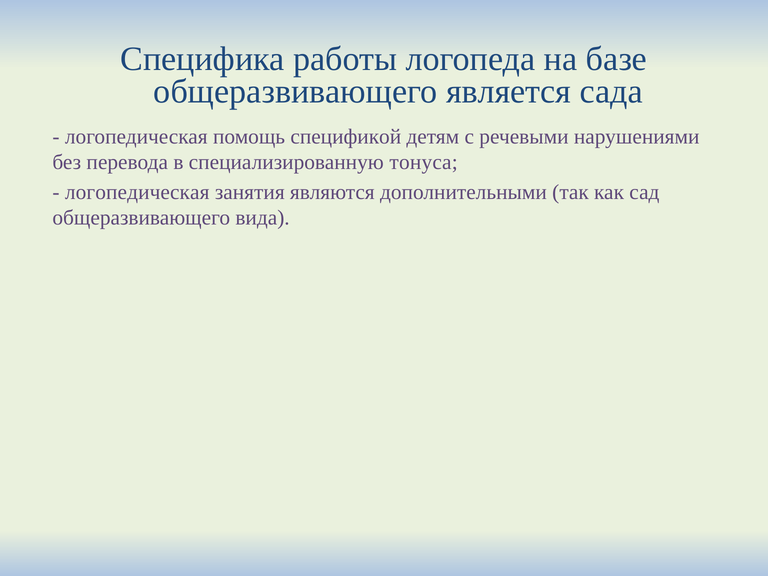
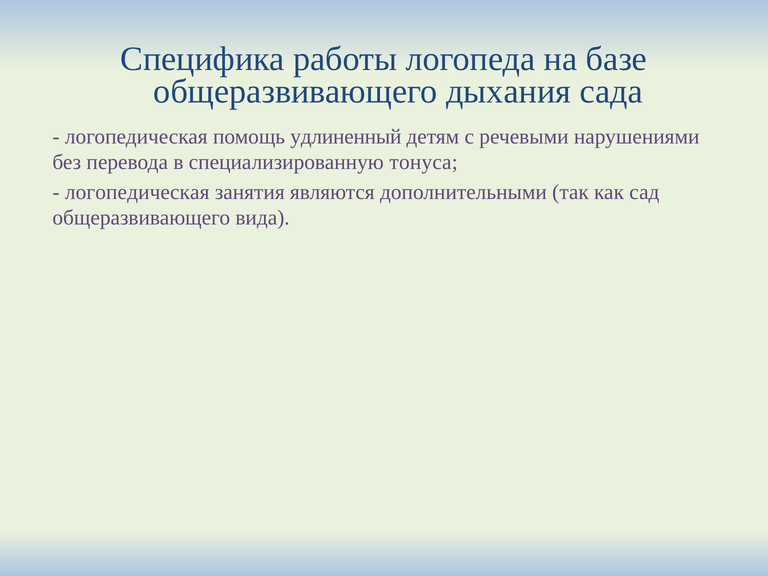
является: является -> дыхания (509, 92)
спецификой: спецификой -> удлиненный (346, 137)
